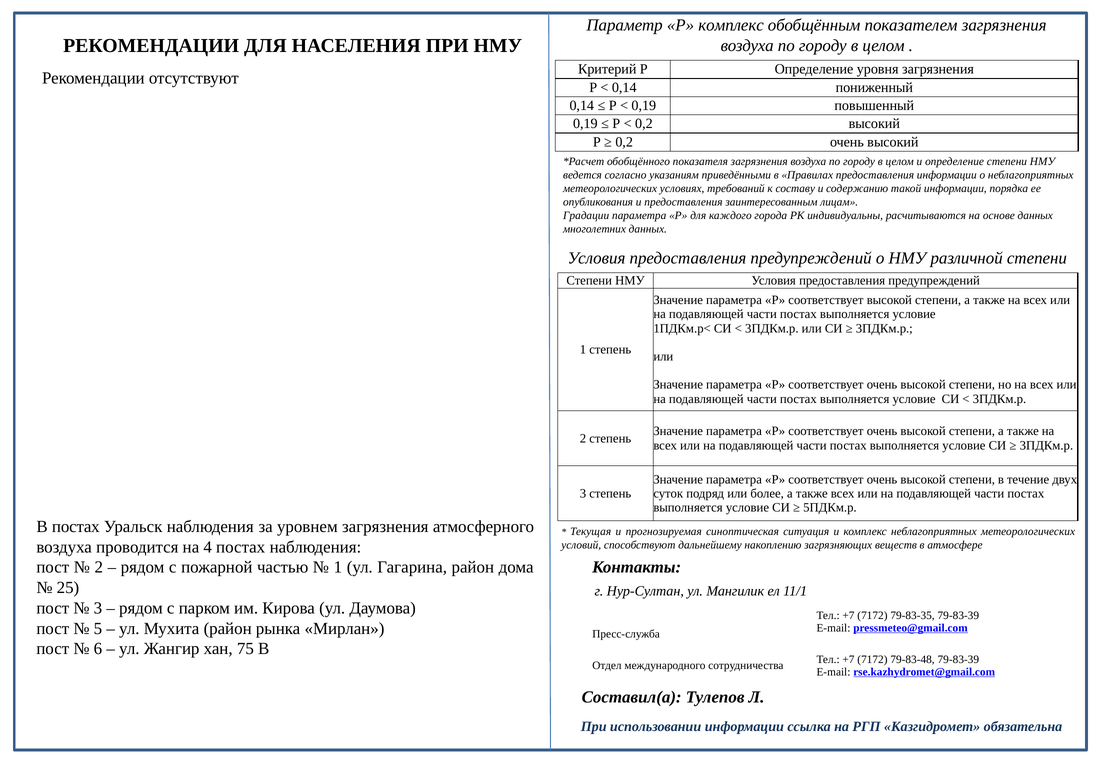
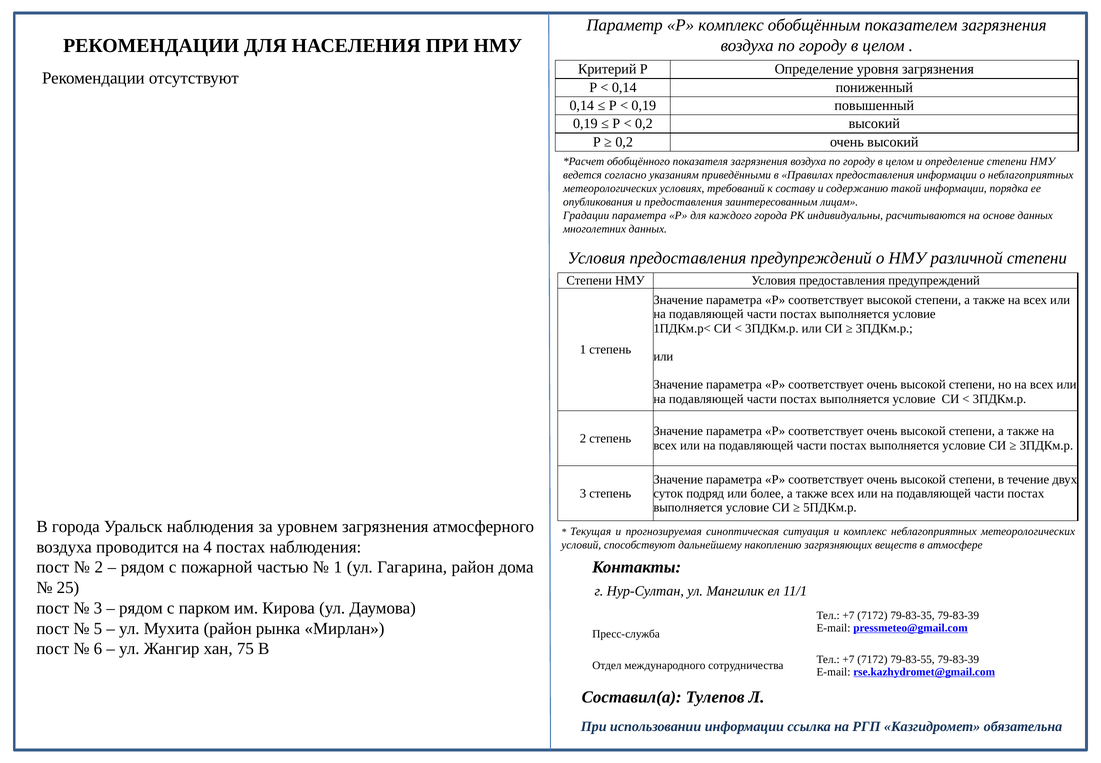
В постах: постах -> города (76, 526)
79-83-48: 79-83-48 -> 79-83-55 (913, 659)
